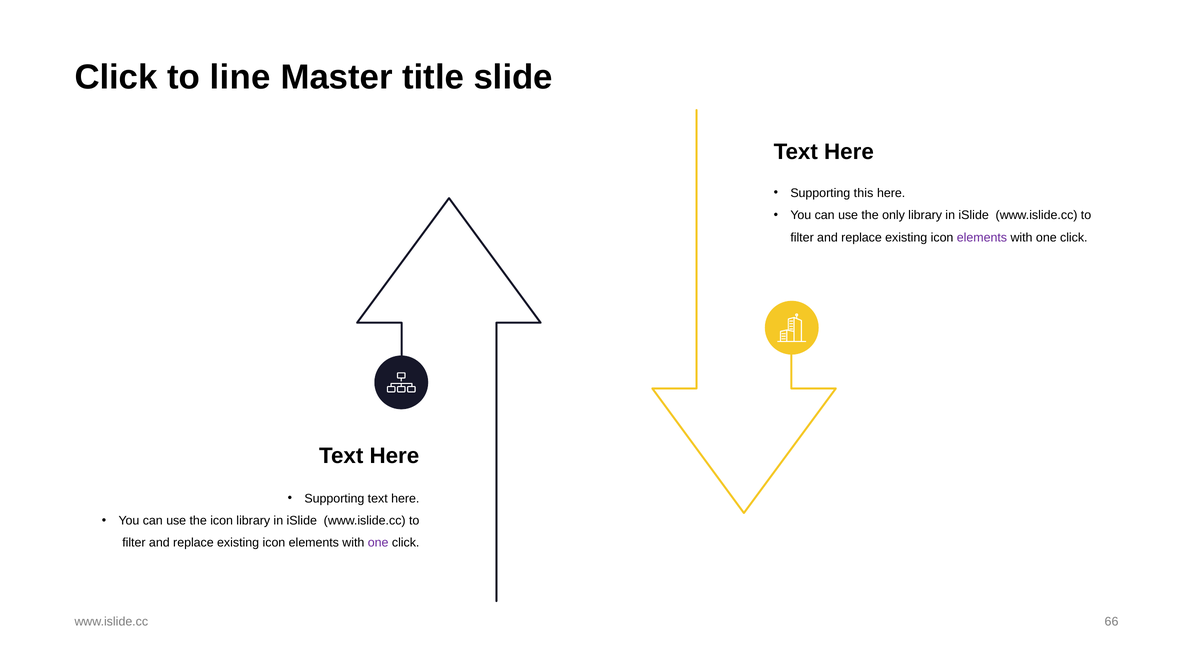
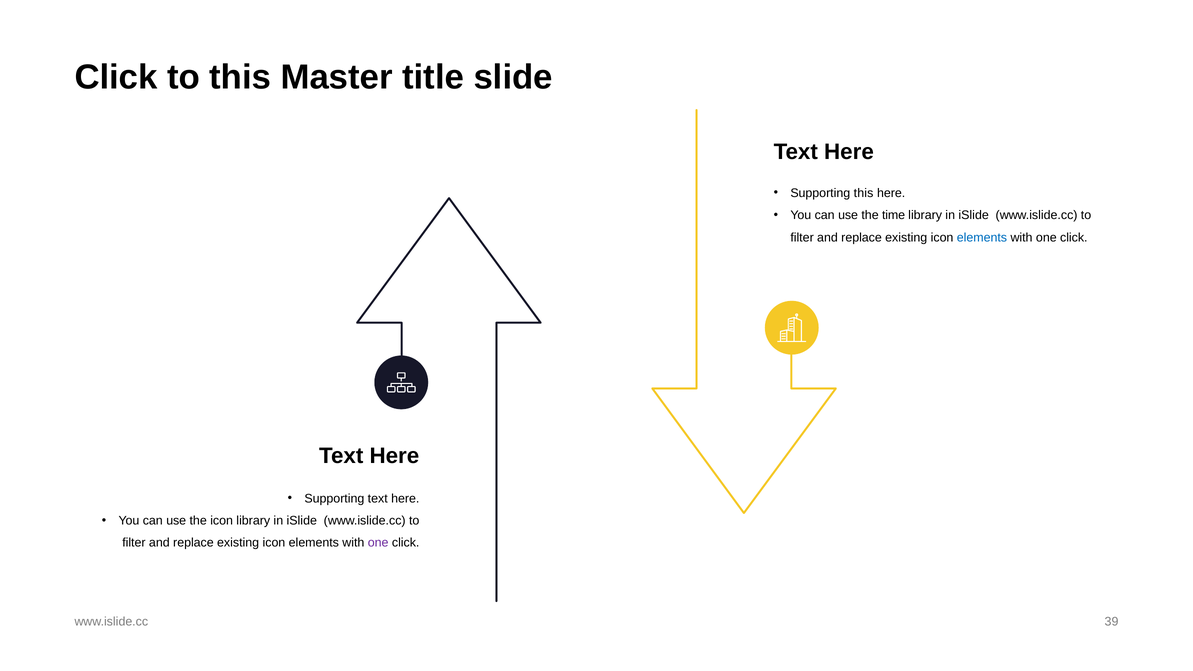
to line: line -> this (240, 77)
only: only -> time (894, 215)
elements colour: purple -> blue (982, 237)
66: 66 -> 39 (1112, 622)
